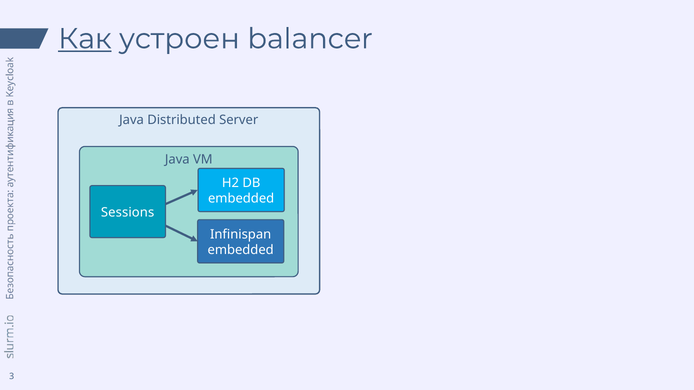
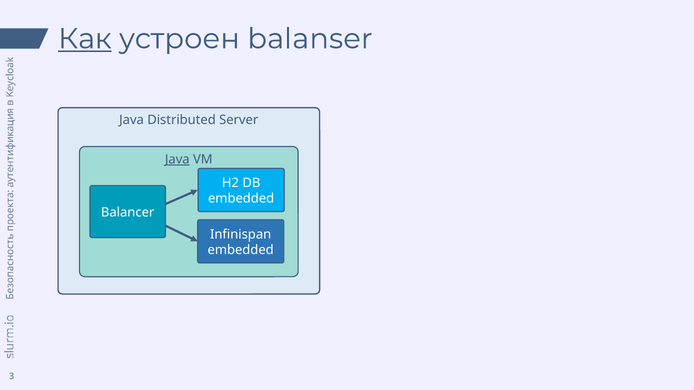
balancer: balancer -> balanser (310, 39)
Java underline: none -> present (177, 159)
Sessions: Sessions -> Balancer (128, 213)
